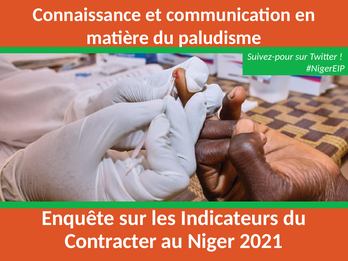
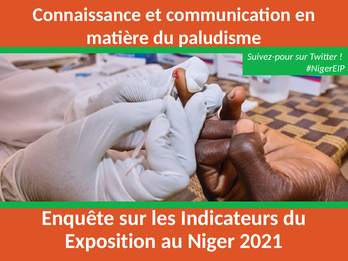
Contracter: Contracter -> Exposition (111, 241)
